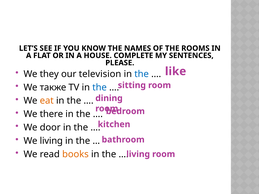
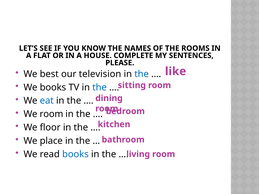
they: they -> best (49, 74)
We также: также -> books (53, 87)
eat colour: orange -> blue (47, 101)
We there: there -> room (51, 114)
door: door -> floor (50, 128)
We living: living -> place (51, 141)
books colour: orange -> blue (75, 154)
